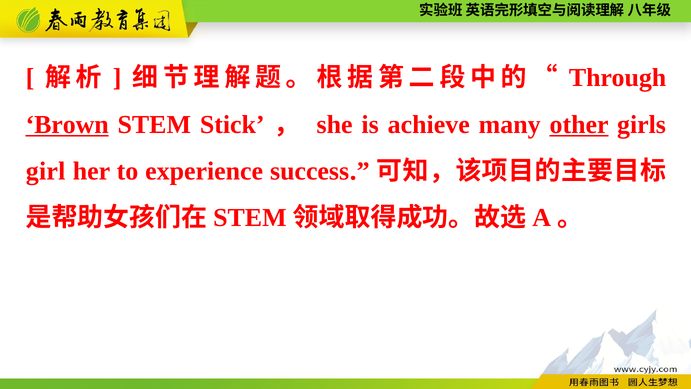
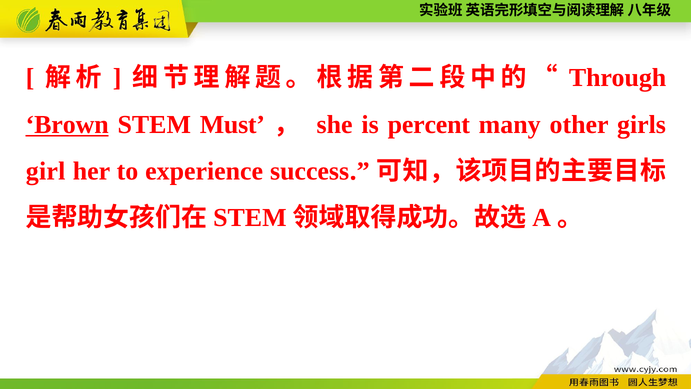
Stick: Stick -> Must (232, 124)
achieve: achieve -> percent (429, 124)
other underline: present -> none (579, 124)
